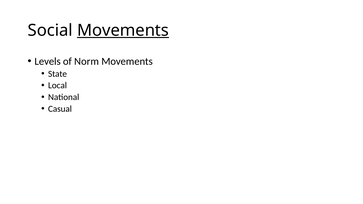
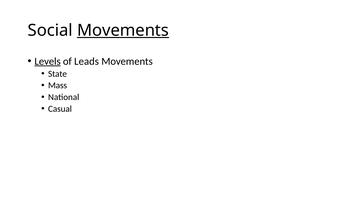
Levels underline: none -> present (48, 61)
Norm: Norm -> Leads (87, 61)
Local: Local -> Mass (58, 86)
